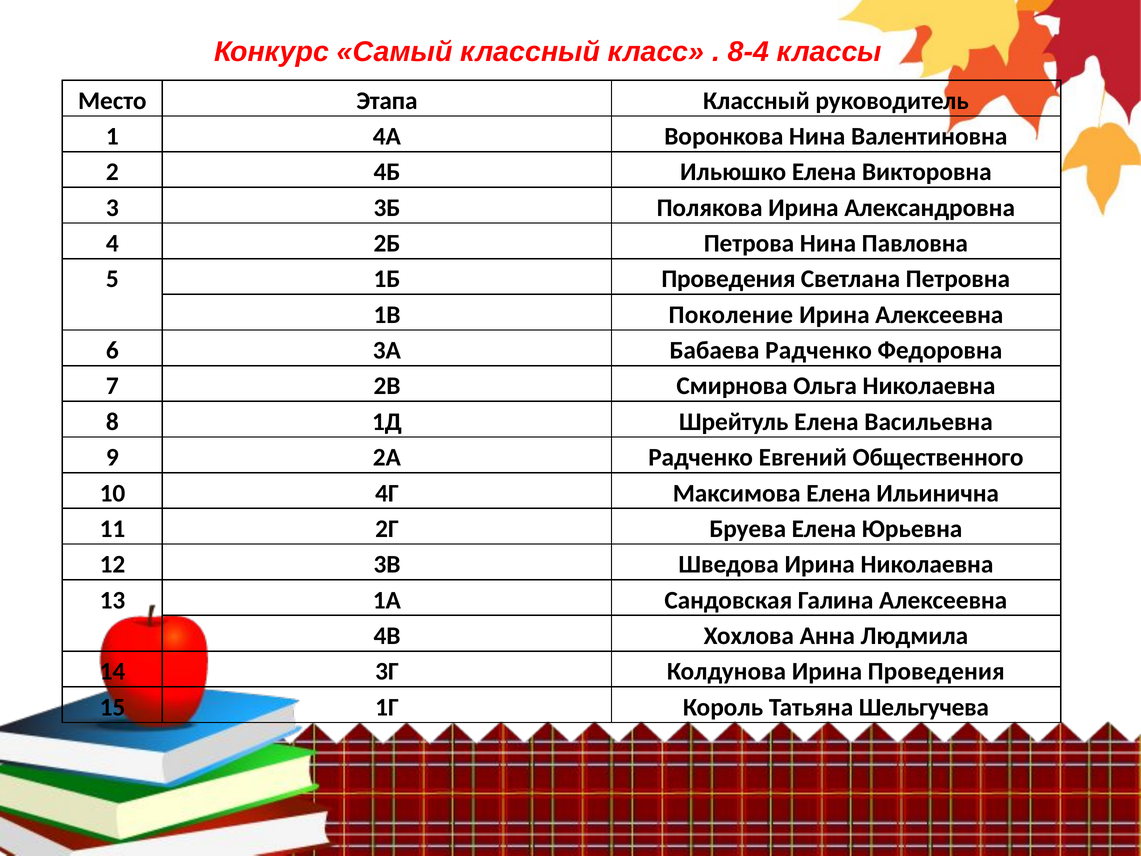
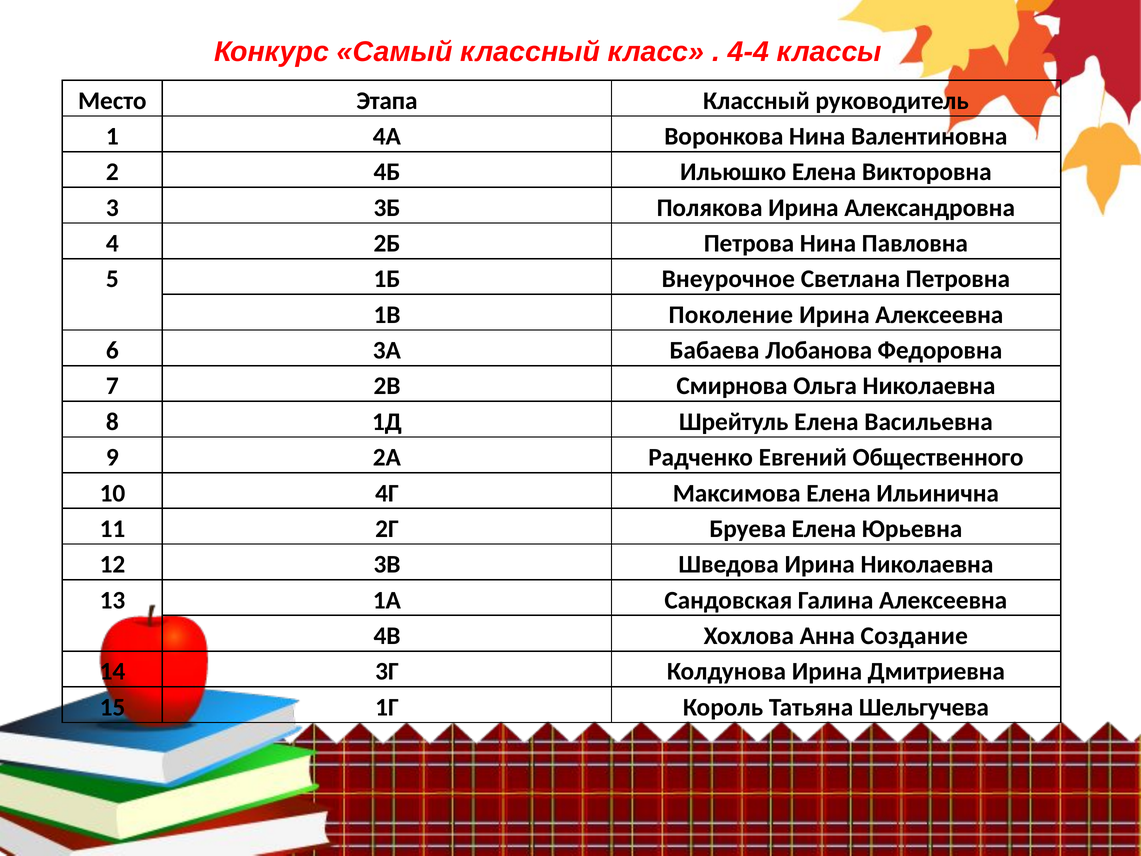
8-4: 8-4 -> 4-4 (749, 52)
1Б Проведения: Проведения -> Внеурочное (728, 279)
Бабаева Радченко: Радченко -> Лобанова (819, 350)
Людмила: Людмила -> Создание (914, 636)
Ирина Проведения: Проведения -> Дмитриевна (936, 671)
